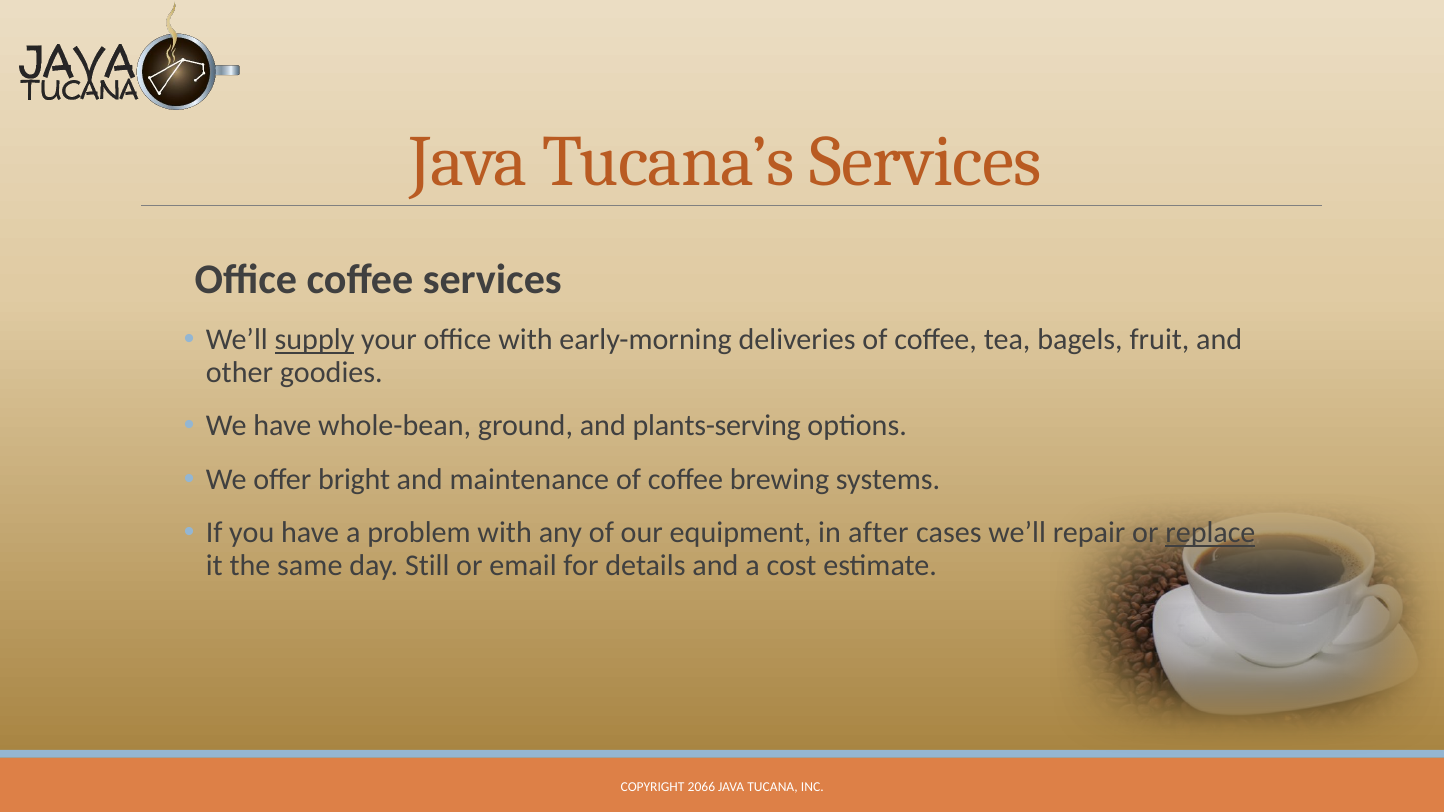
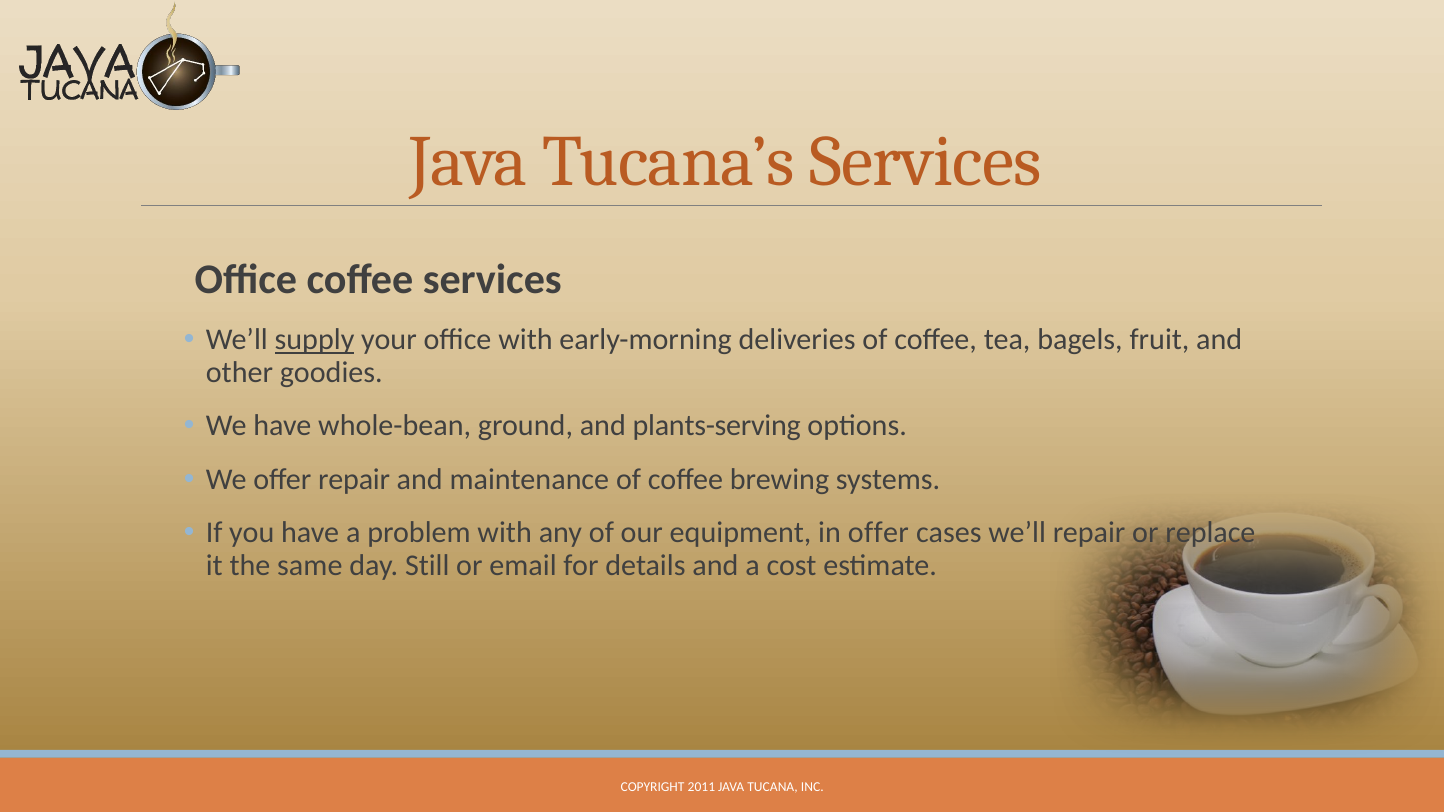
offer bright: bright -> repair (354, 480)
in after: after -> offer (878, 533)
replace underline: present -> none (1210, 533)
2066: 2066 -> 2011 (701, 788)
